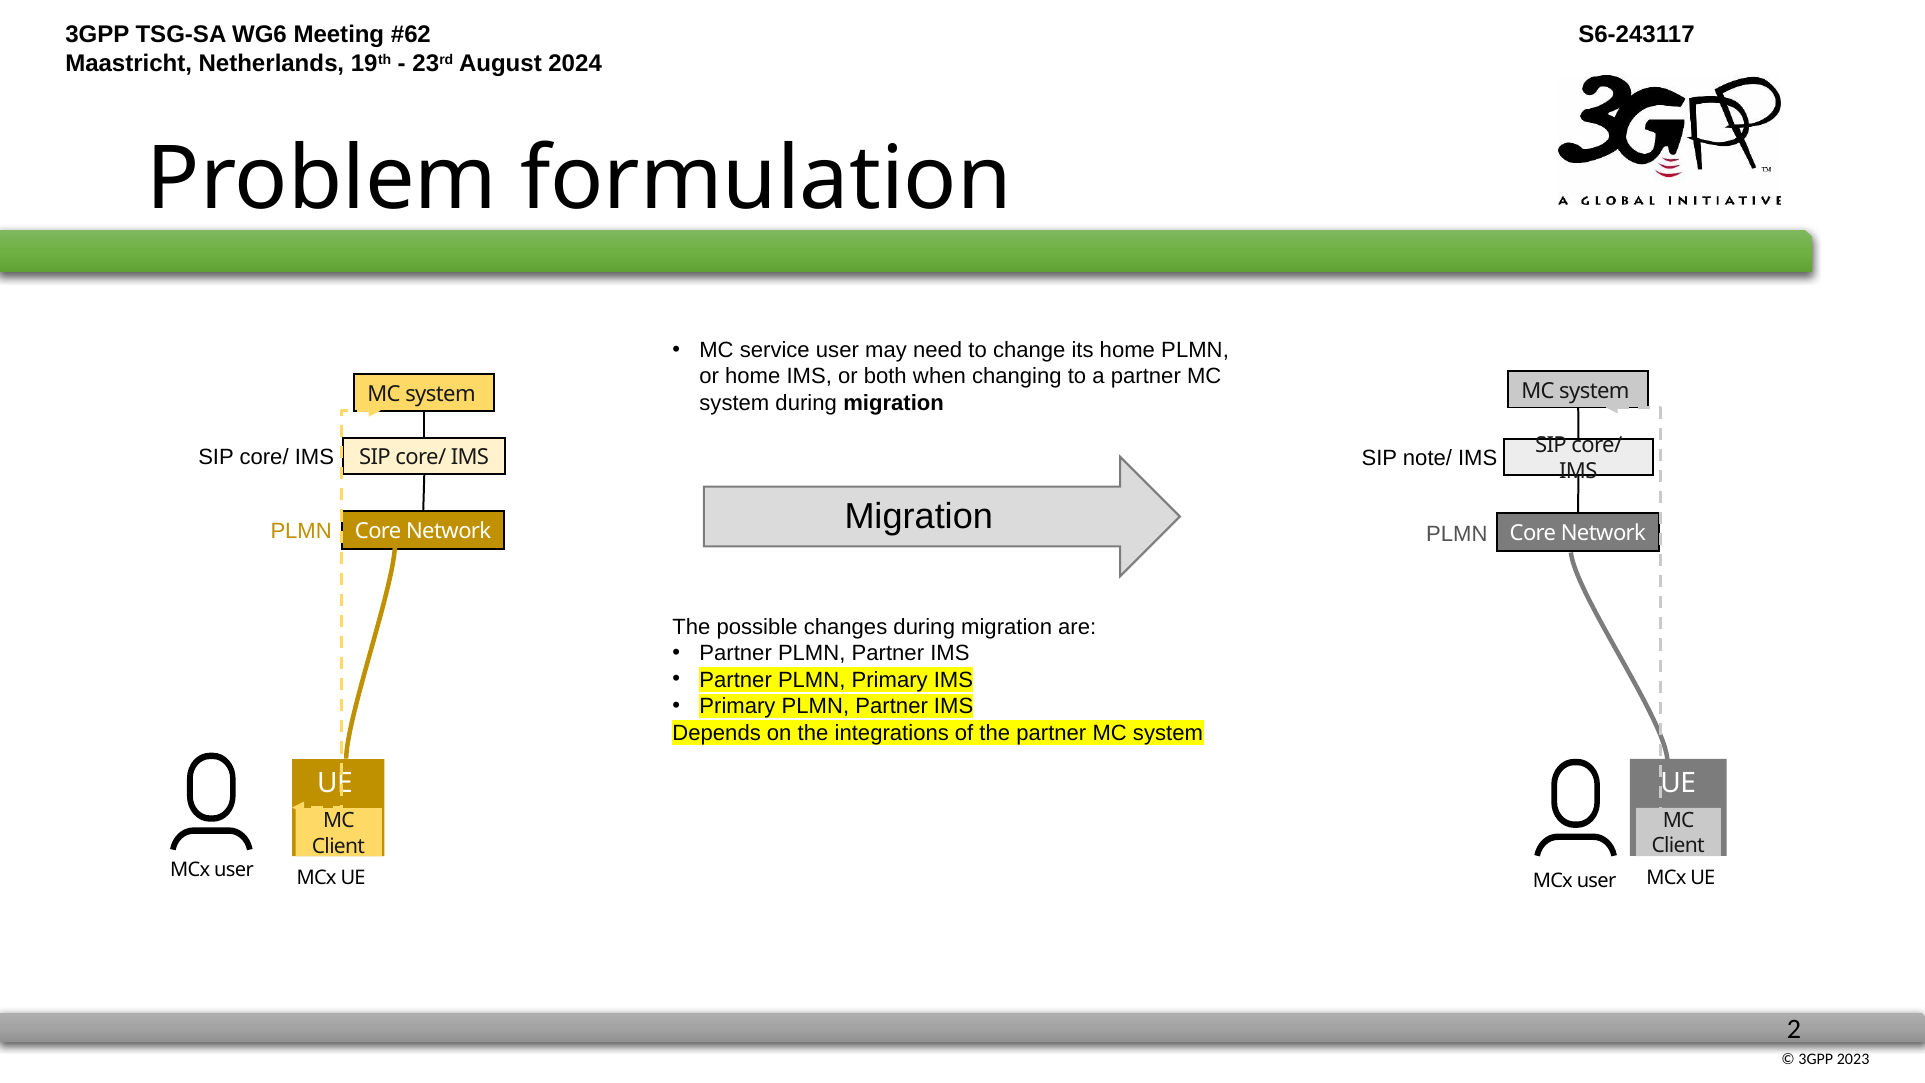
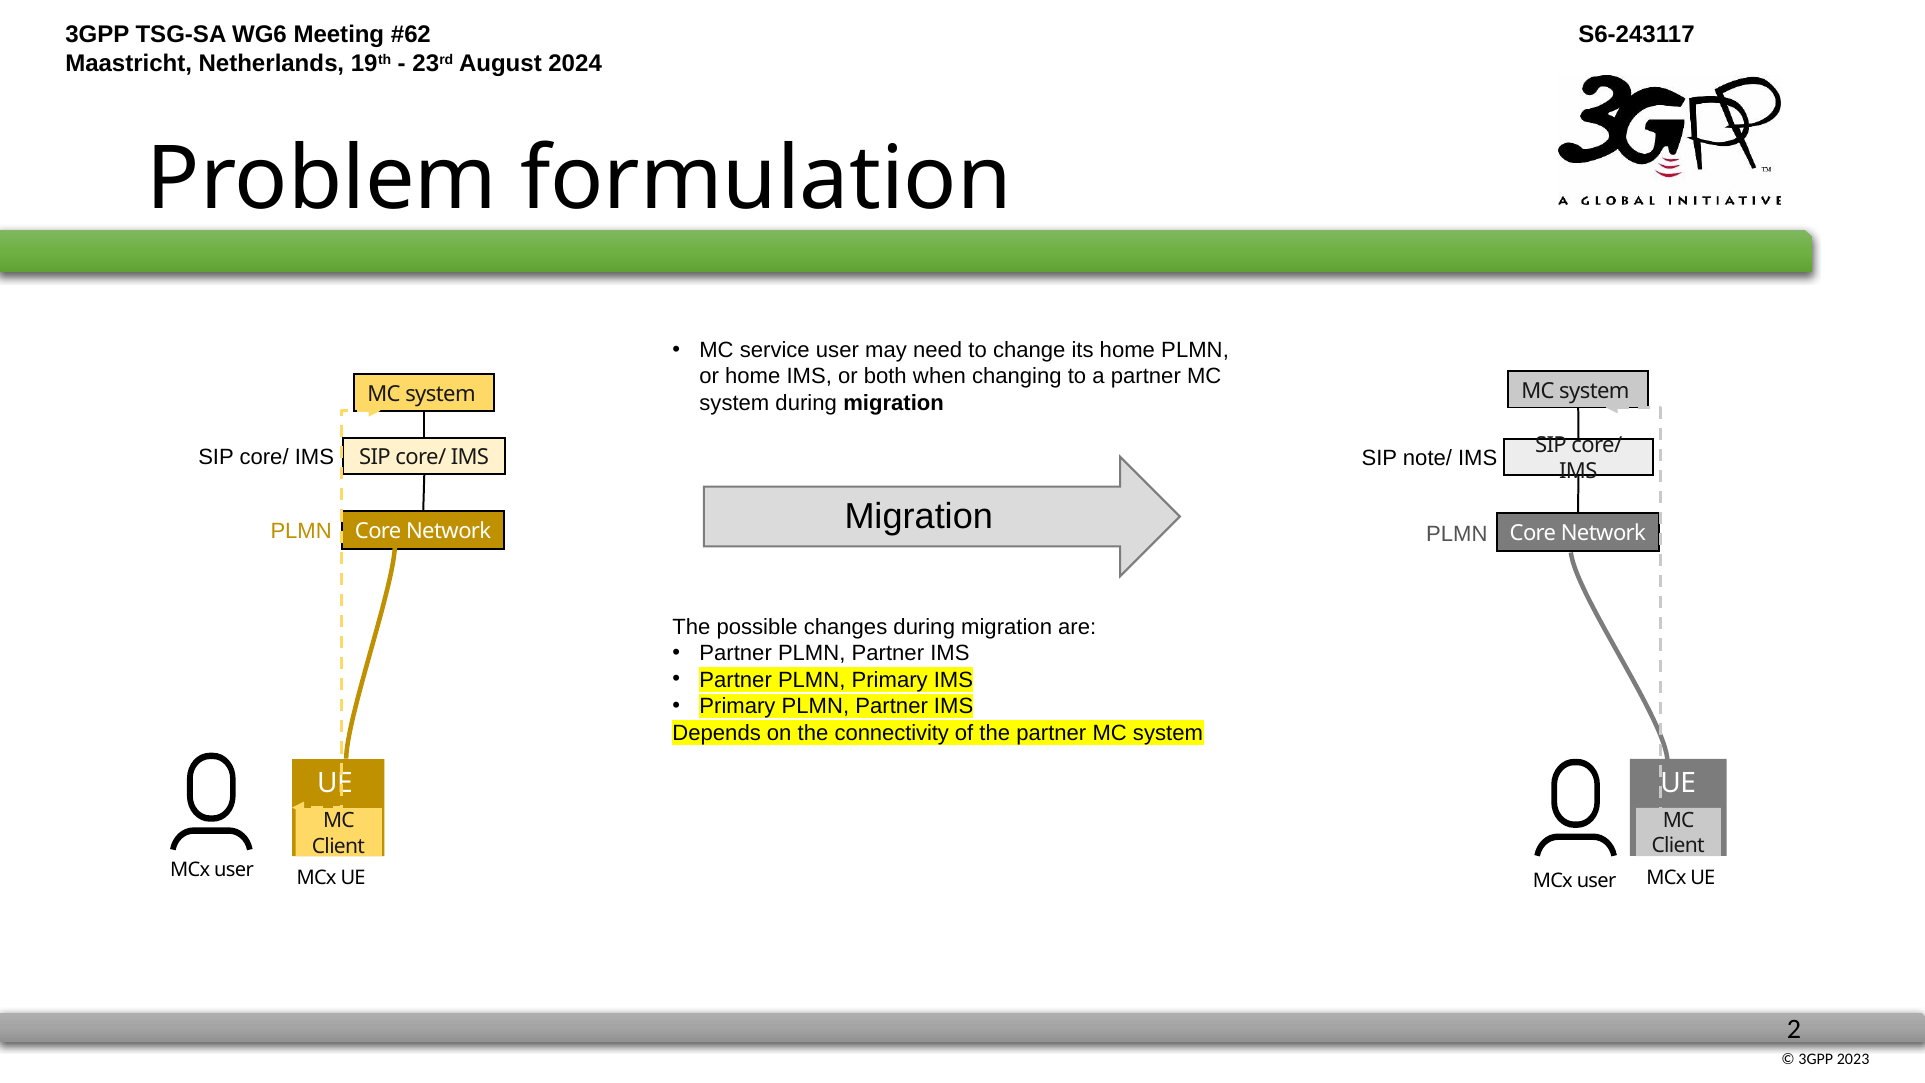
integrations: integrations -> connectivity (892, 733)
